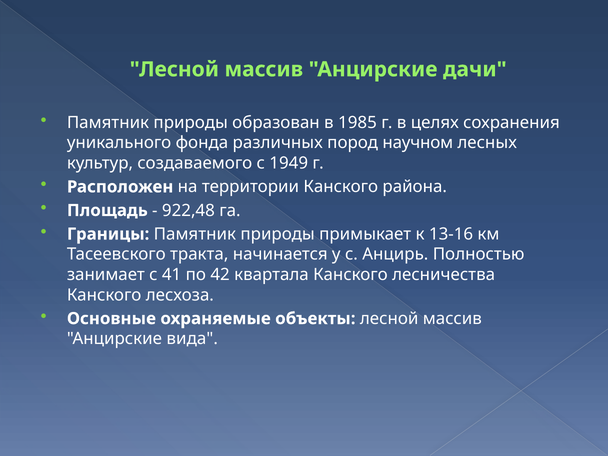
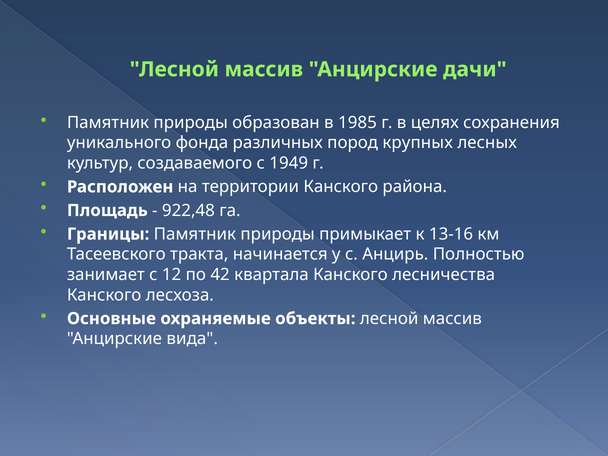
научном: научном -> крупных (418, 143)
41: 41 -> 12 (172, 275)
